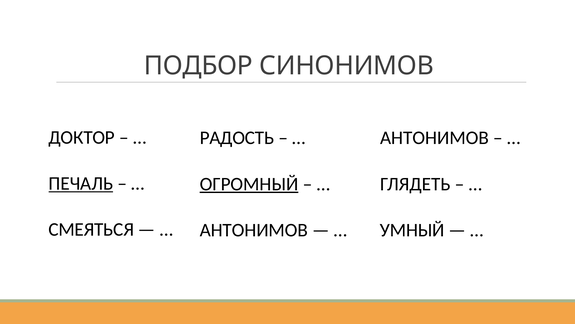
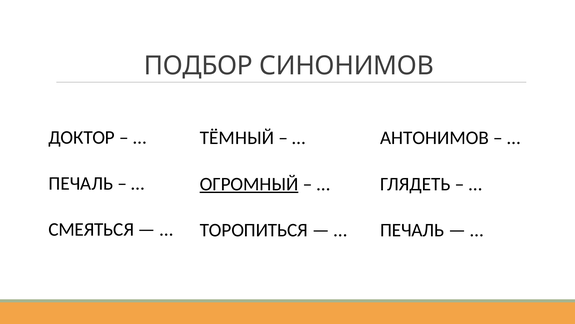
РАДОСТЬ: РАДОСТЬ -> ТЁМНЫЙ (237, 138)
ПЕЧАЛЬ underline: present -> none (81, 183)
АНТОНИМОВ: АНТОНИМОВ -> ТОРОПИТЬСЯ (254, 230)
УМНЫЙ: УМНЫЙ -> ПЕЧАЛЬ (412, 230)
